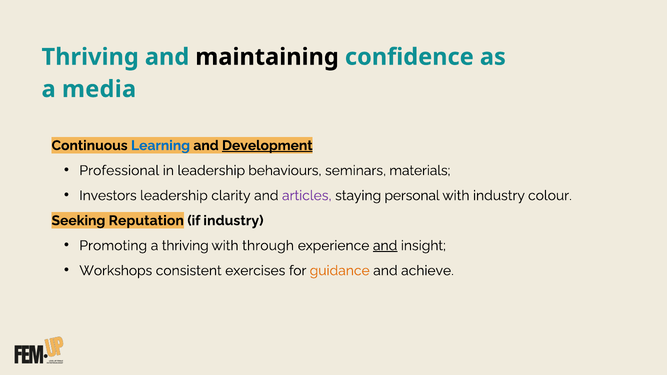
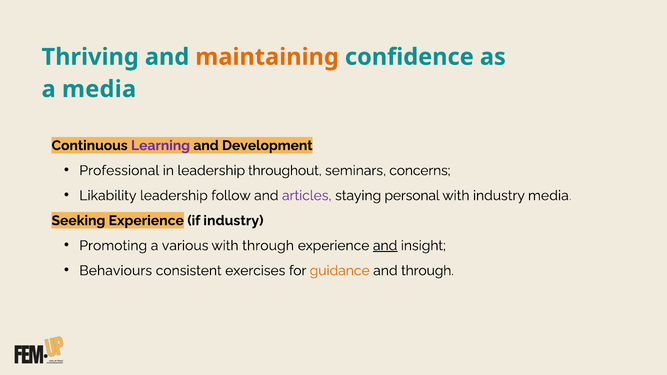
maintaining colour: black -> orange (267, 57)
Learning colour: blue -> purple (161, 146)
Development underline: present -> none (267, 146)
behaviours: behaviours -> throughout (285, 171)
materials: materials -> concerns (420, 171)
Investors: Investors -> Likability (108, 196)
clarity: clarity -> follow (231, 196)
industry colour: colour -> media (550, 196)
Seeking Reputation: Reputation -> Experience (146, 221)
a thriving: thriving -> various (185, 246)
Workshops: Workshops -> Behaviours (116, 271)
and achieve: achieve -> through (427, 271)
